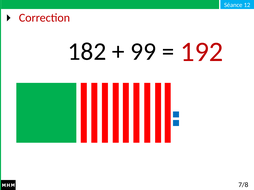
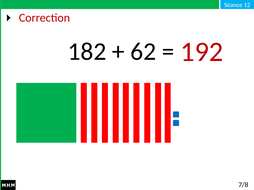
99: 99 -> 62 (143, 52)
